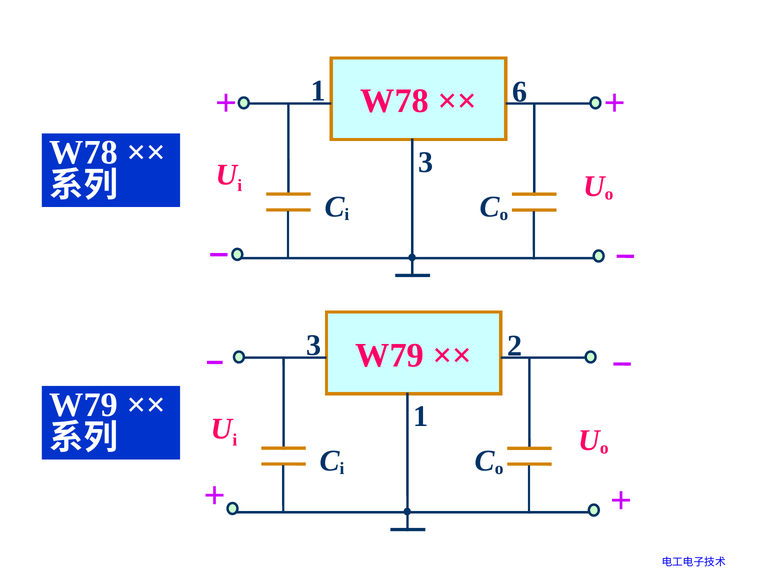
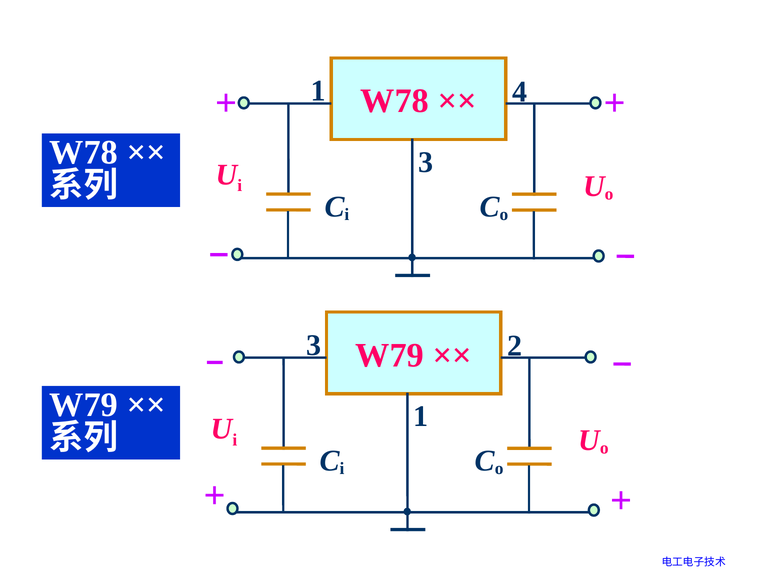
6: 6 -> 4 (520, 92)
